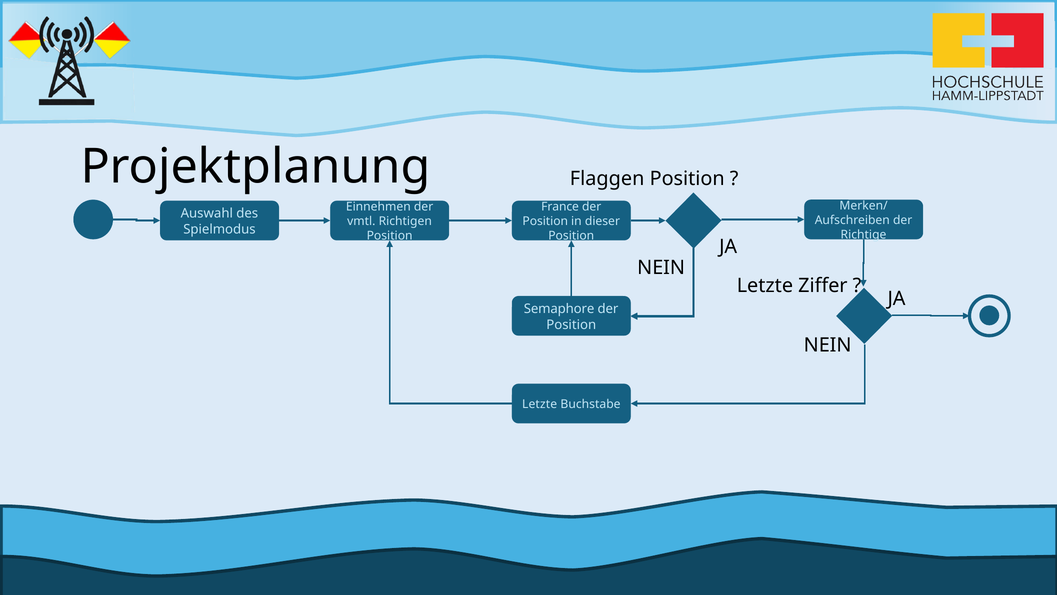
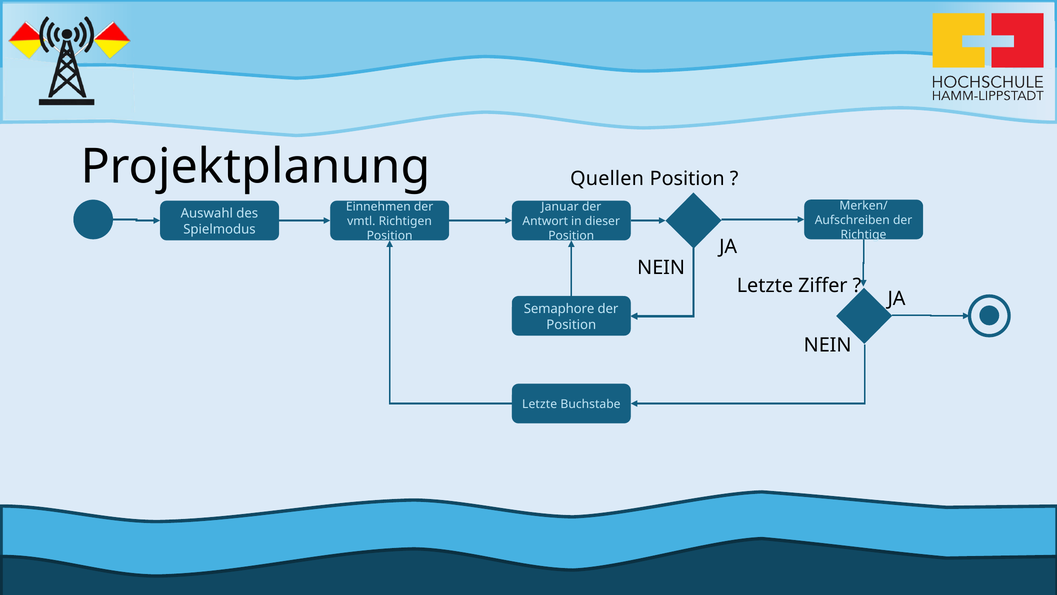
Flaggen: Flaggen -> Quellen (607, 179)
France: France -> Januar (560, 207)
Position: Position -> Antwort (545, 221)
